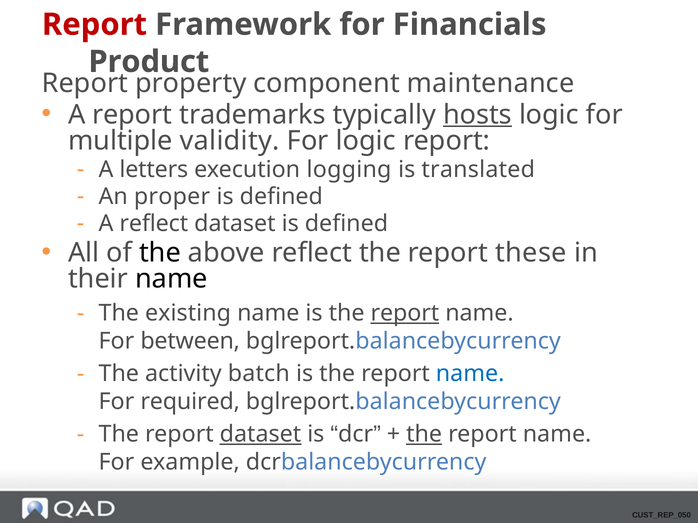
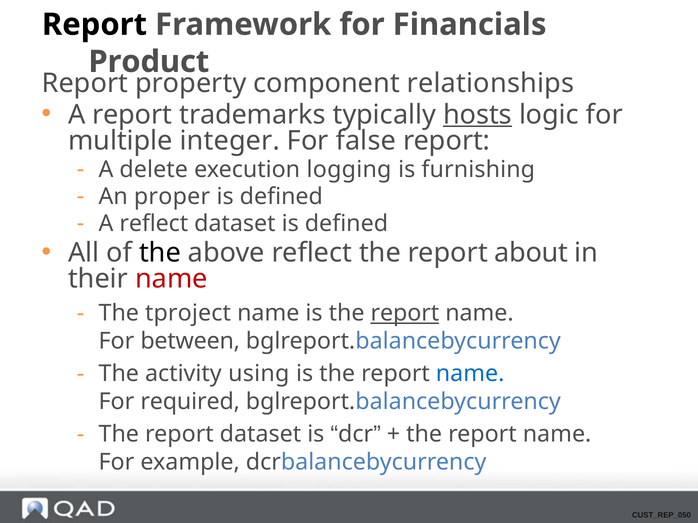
Report colour: red -> black (94, 25)
maintenance: maintenance -> relationships (491, 83)
validity: validity -> integer (230, 141)
For logic: logic -> false (366, 141)
letters: letters -> delete (154, 170)
translated: translated -> furnishing (478, 170)
these: these -> about (531, 253)
name colour: black -> red (171, 279)
existing: existing -> tproject (188, 314)
batch: batch -> using (259, 374)
dataset underline: present -> none (260, 435)
the underline: present -> none (424, 435)
